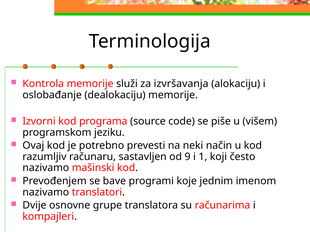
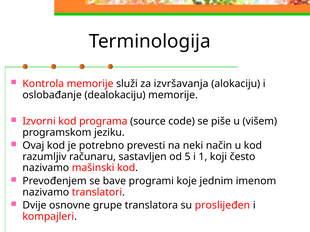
9: 9 -> 5 (188, 157)
računarima: računarima -> proslijeđen (222, 206)
